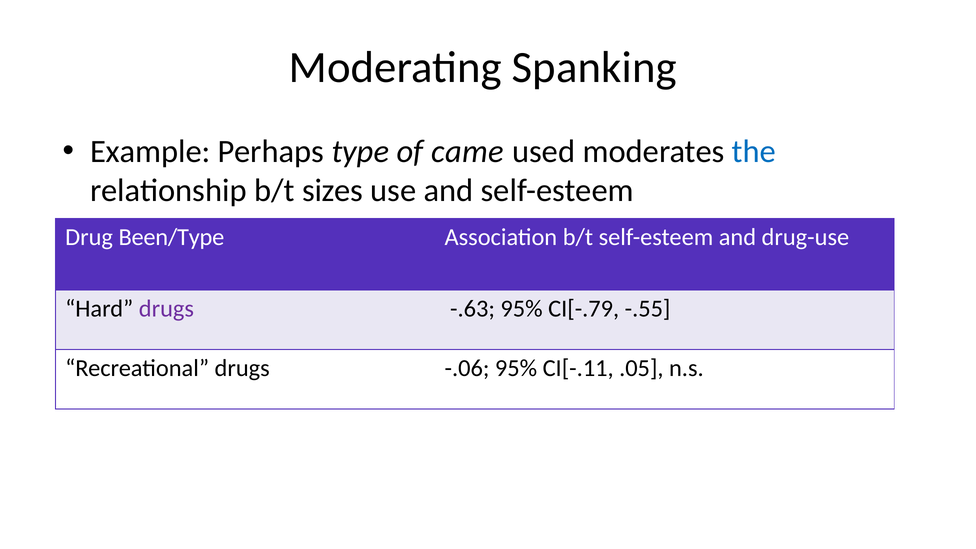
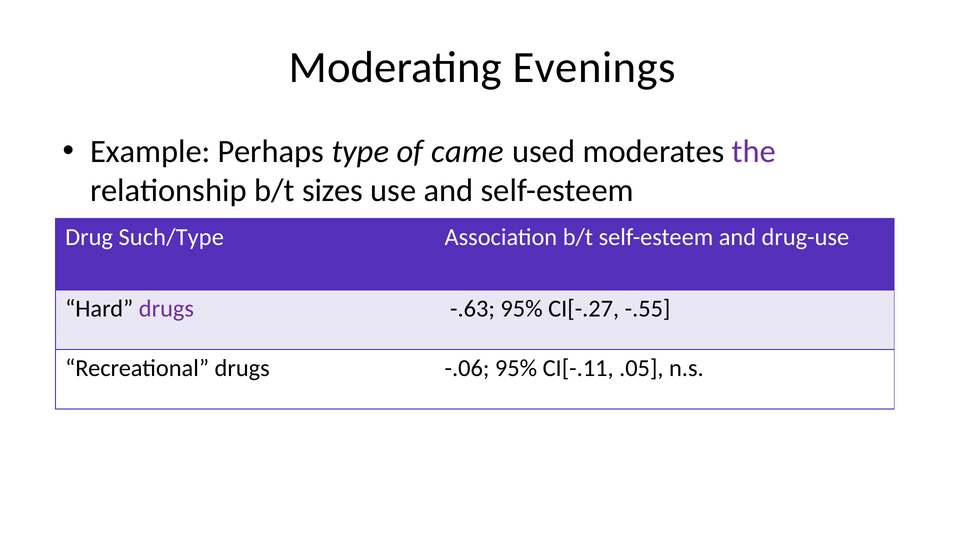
Spanking: Spanking -> Evenings (594, 68)
the colour: blue -> purple (754, 152)
Been/Type: Been/Type -> Such/Type (171, 237)
CI[-.79: CI[-.79 -> CI[-.27 (584, 309)
